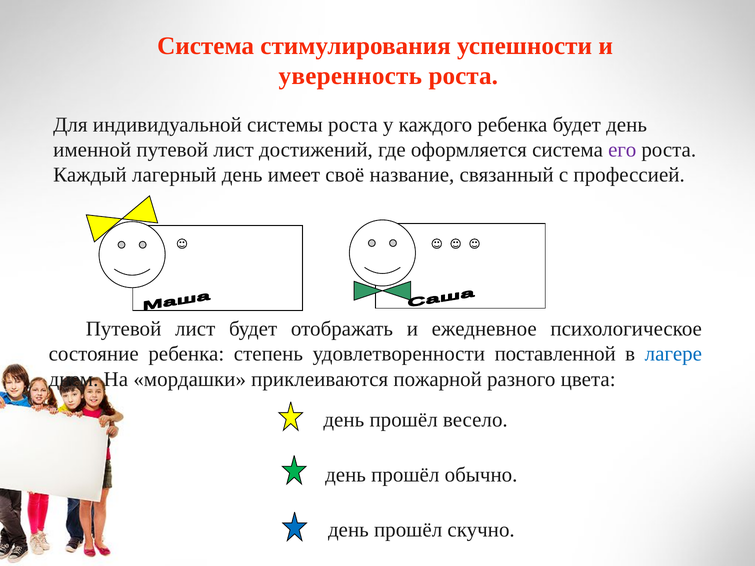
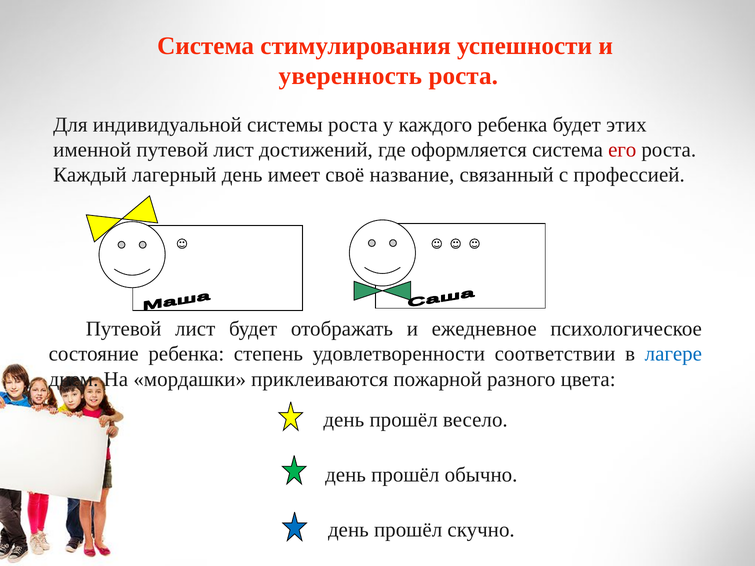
будет день: день -> этих (626, 125)
его colour: purple -> red (622, 150)
поставленной: поставленной -> соответствии (555, 354)
